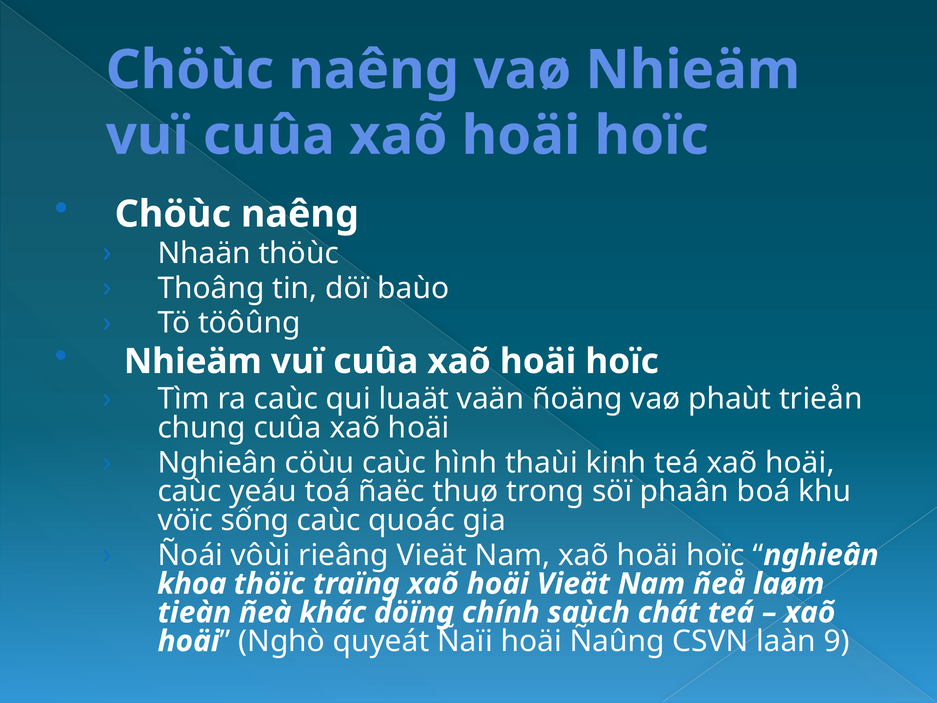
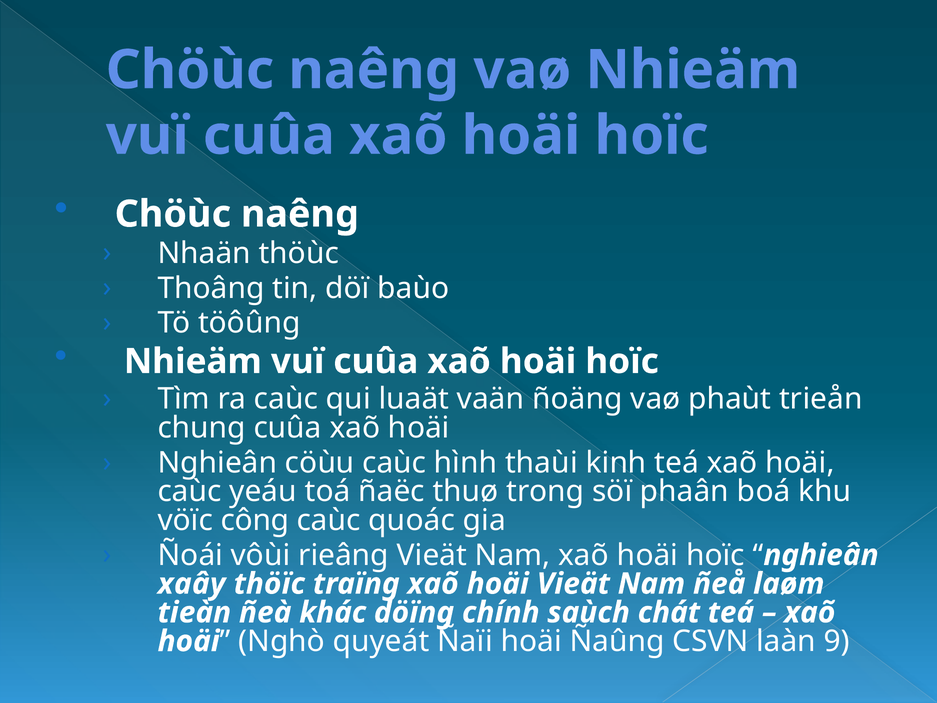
sống: sống -> công (255, 520)
khoa: khoa -> xaây (192, 584)
